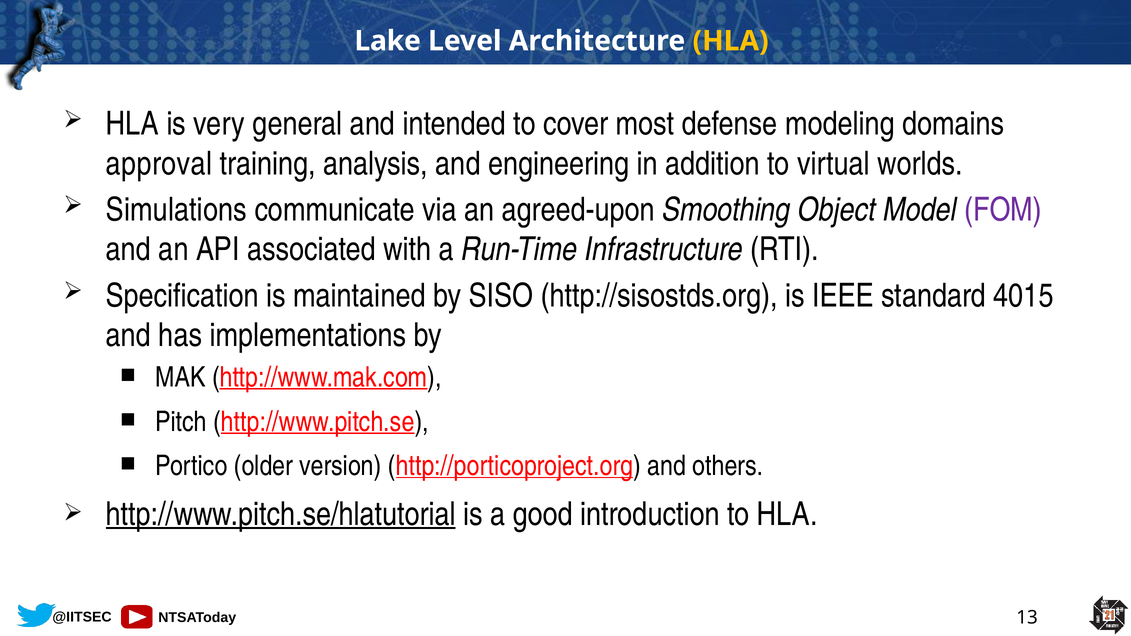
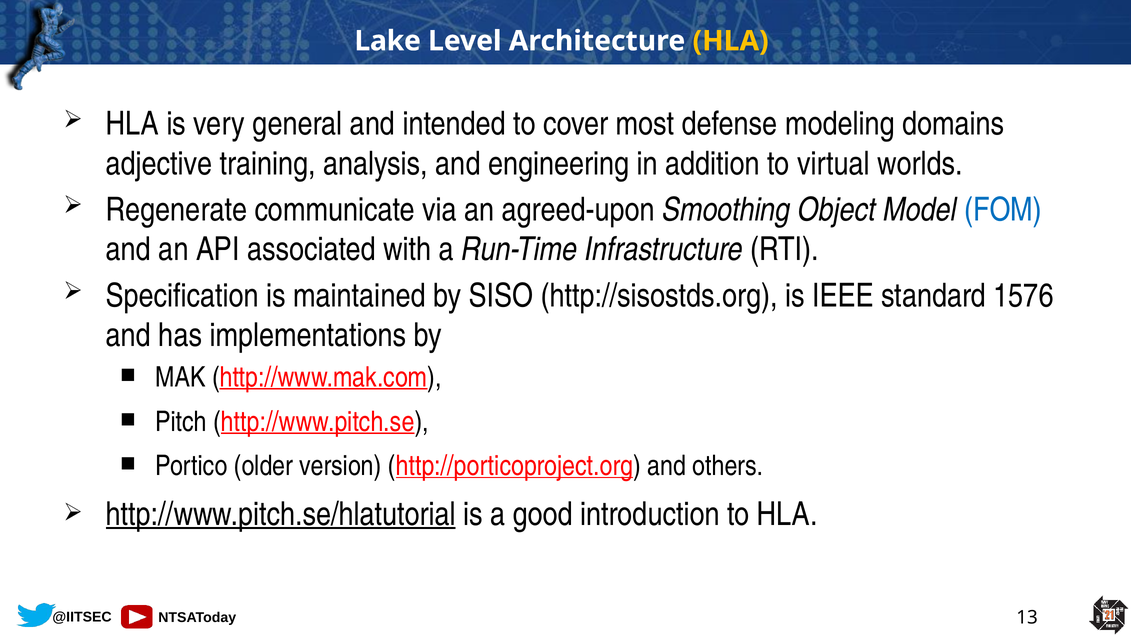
approval: approval -> adjective (159, 164)
Simulations: Simulations -> Regenerate (176, 210)
FOM colour: purple -> blue (1003, 210)
4015: 4015 -> 1576 (1023, 296)
